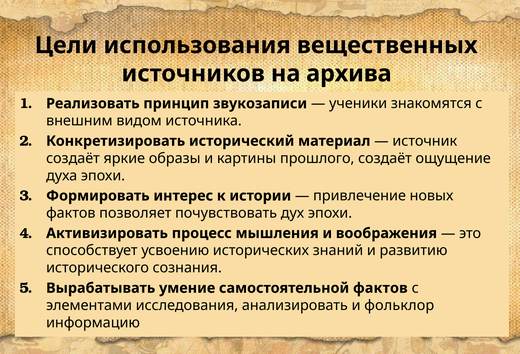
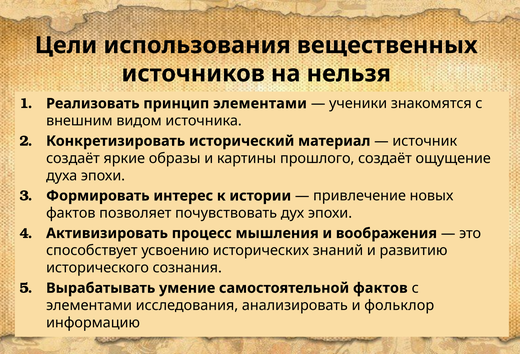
архива: архива -> нельзя (349, 74)
принцип звукозаписи: звукозаписи -> элементами (260, 103)
